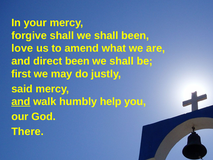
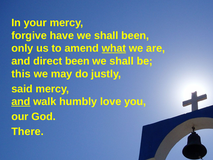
forgive shall: shall -> have (62, 35)
love: love -> only (22, 48)
what underline: none -> present (114, 48)
first: first -> this (21, 74)
help: help -> love (111, 101)
